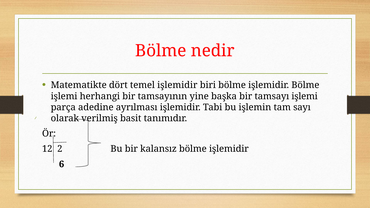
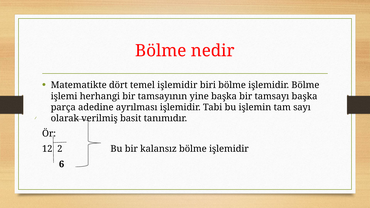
tamsayı işlemi: işlemi -> başka (305, 96)
